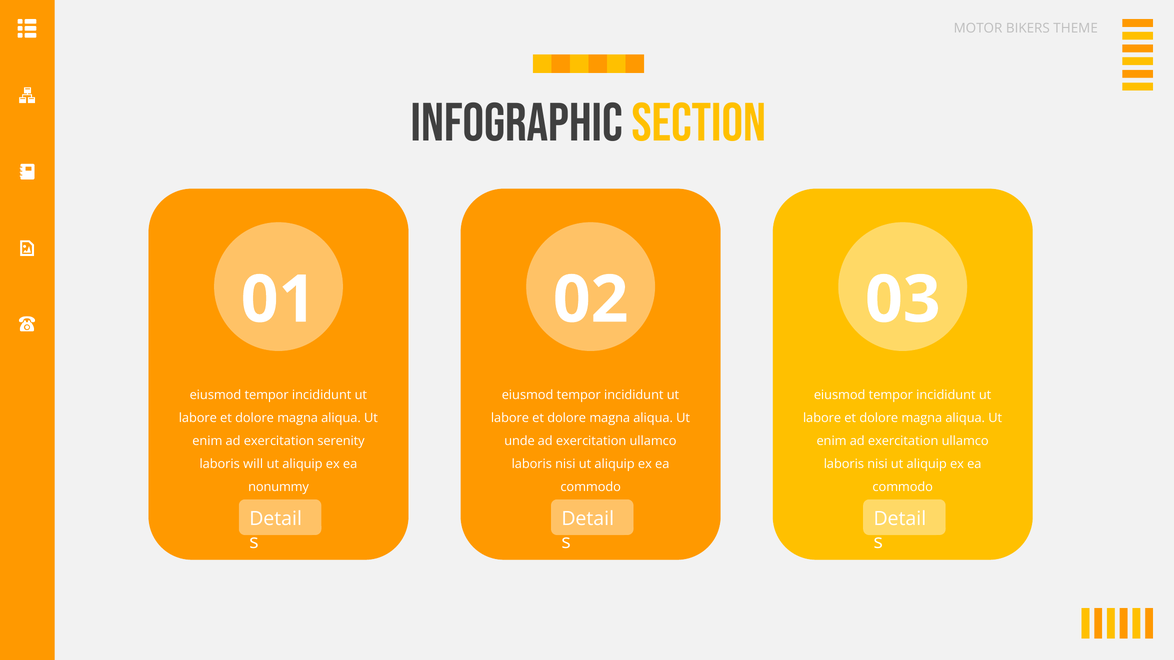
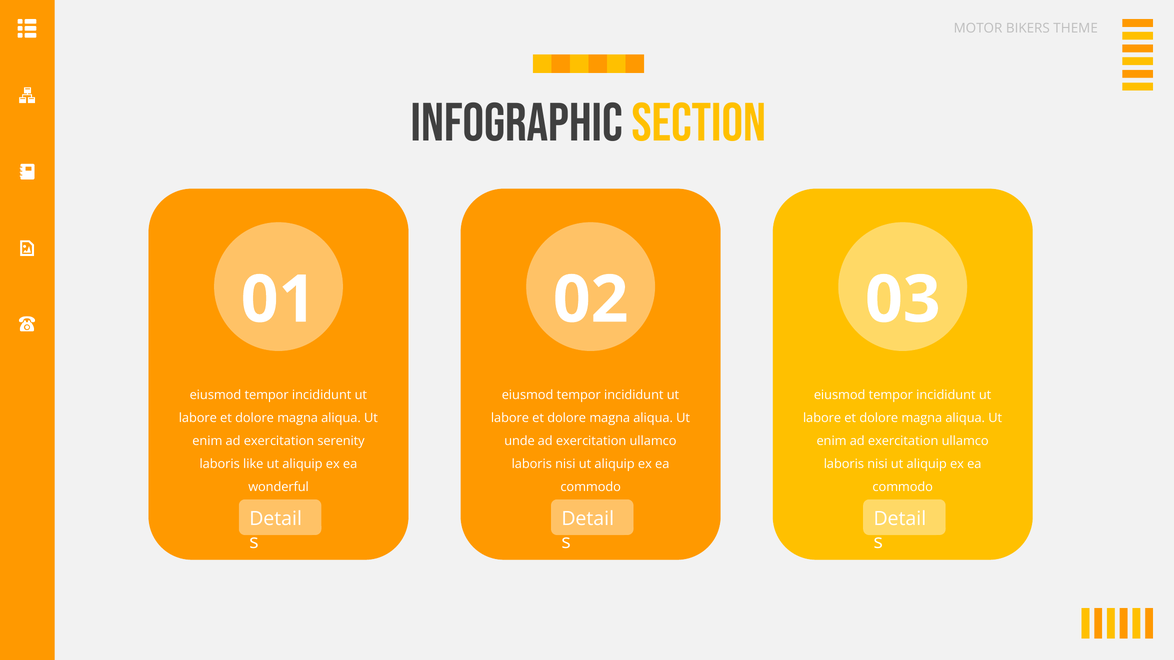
will: will -> like (253, 464)
nonummy: nonummy -> wonderful (279, 487)
